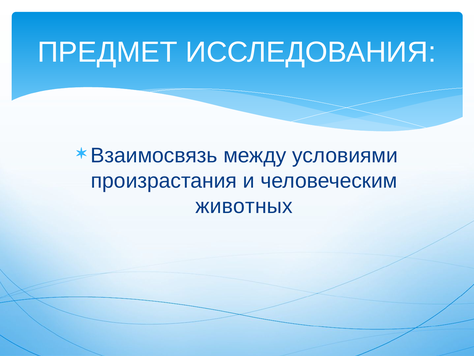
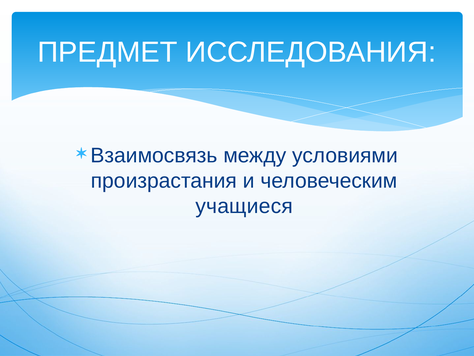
животных: животных -> учащиеся (244, 206)
